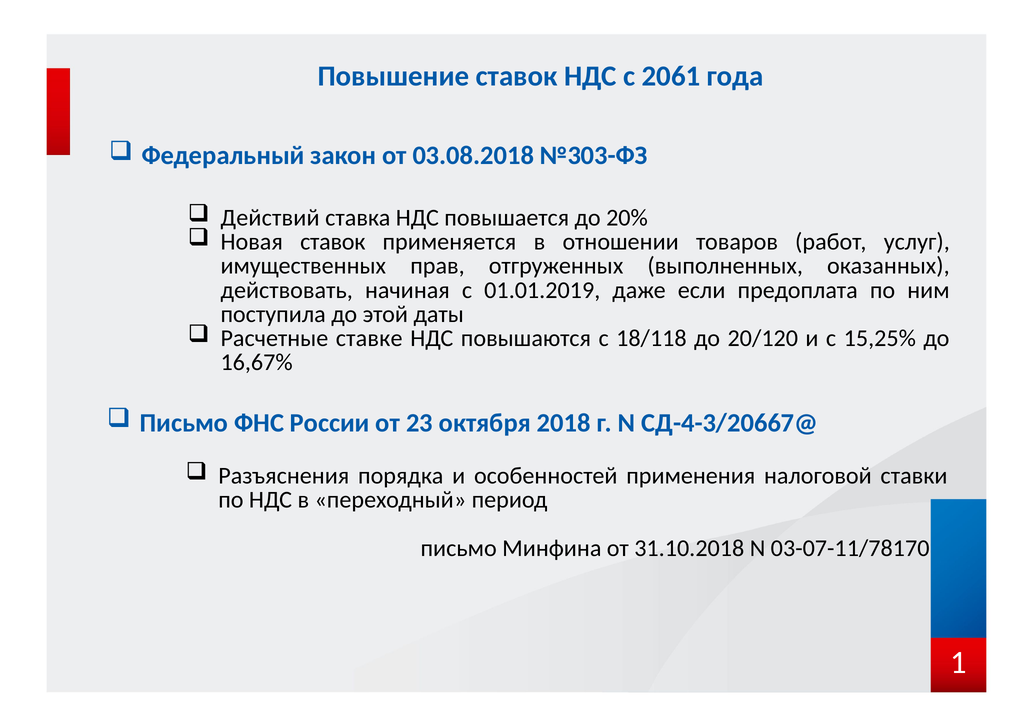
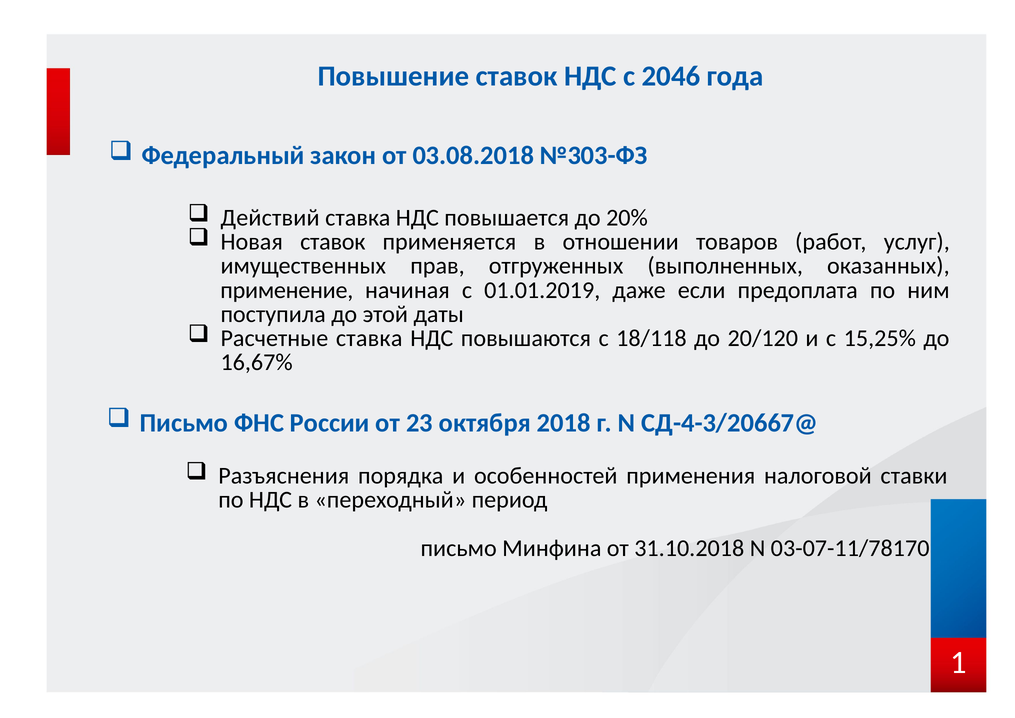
2061: 2061 -> 2046 (671, 76)
действовать: действовать -> применение (287, 290)
Расчетные ставке: ставке -> ставка (369, 338)
